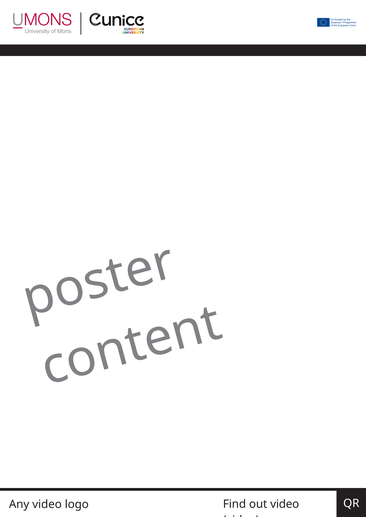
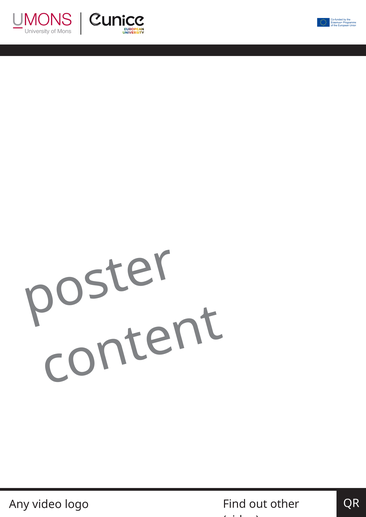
out video: video -> other (285, 504)
